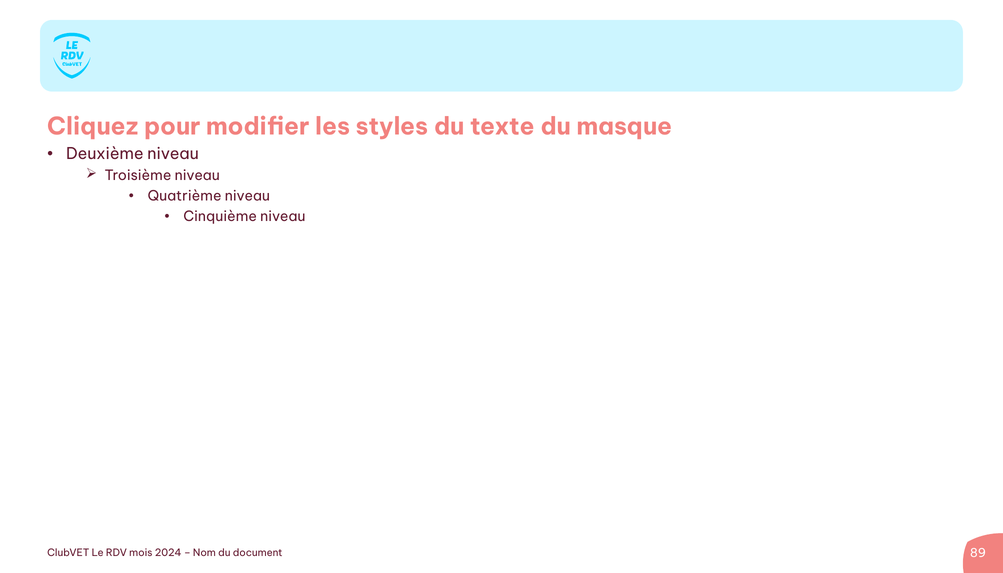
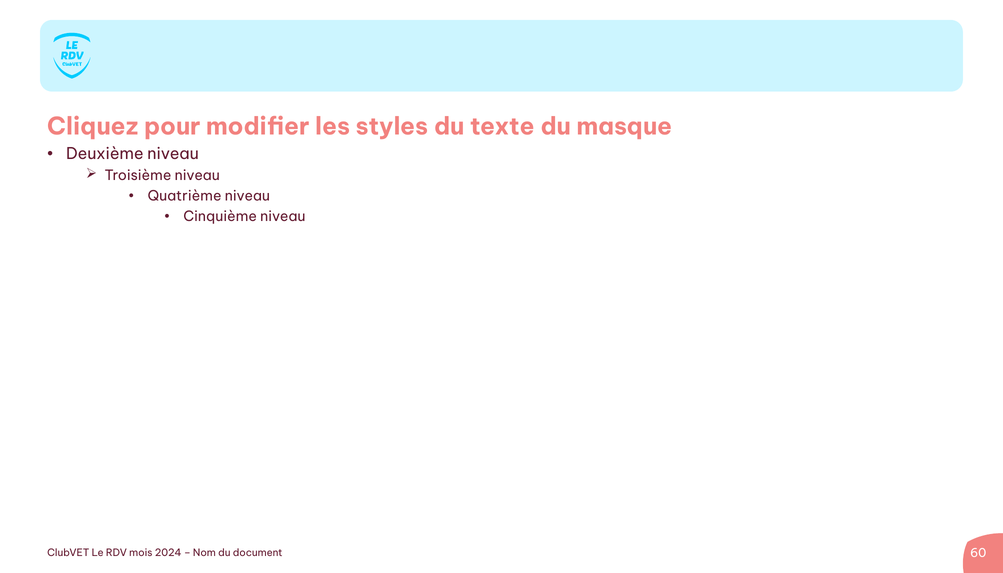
89: 89 -> 60 (978, 553)
